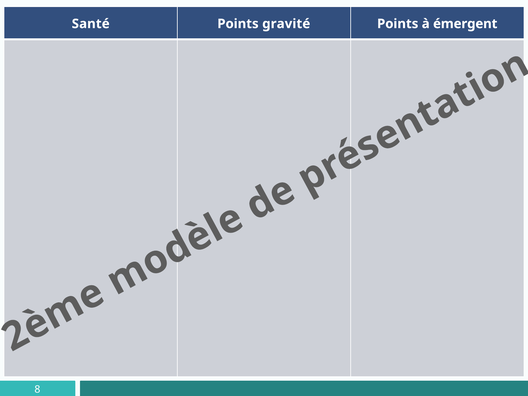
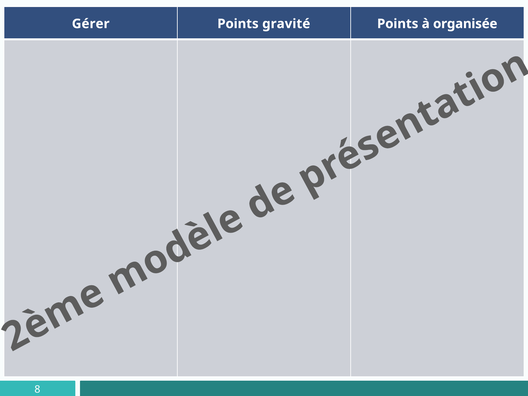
Santé: Santé -> Gérer (91, 24)
émergent: émergent -> organisée (465, 24)
